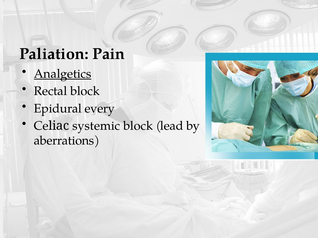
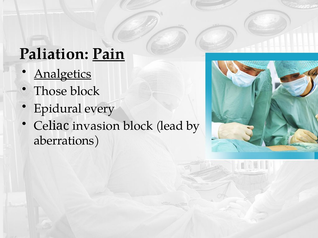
Pain underline: none -> present (109, 54)
Rectal: Rectal -> Those (50, 91)
systemic: systemic -> invasion (96, 126)
